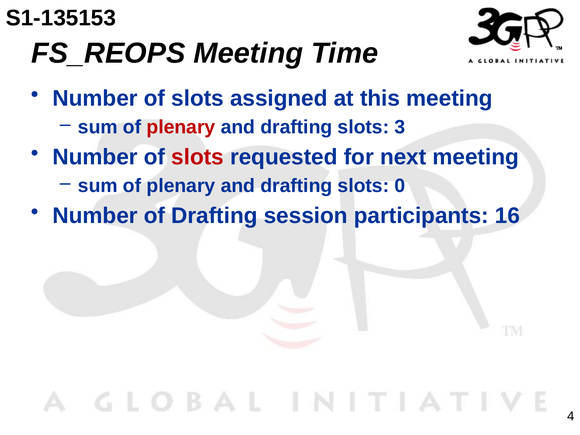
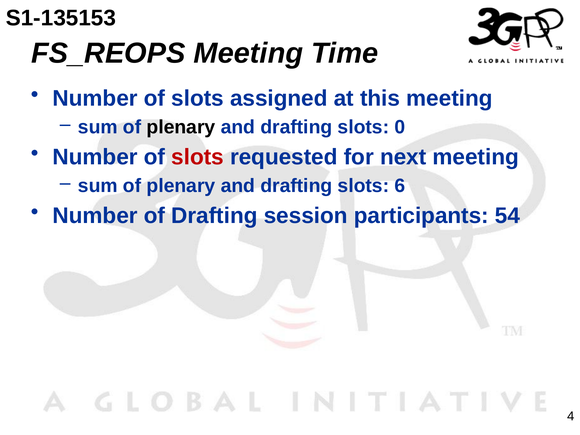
plenary colour: red -> black (181, 127)
3: 3 -> 0 (400, 127)
0: 0 -> 6 (400, 186)
16: 16 -> 54 (508, 216)
